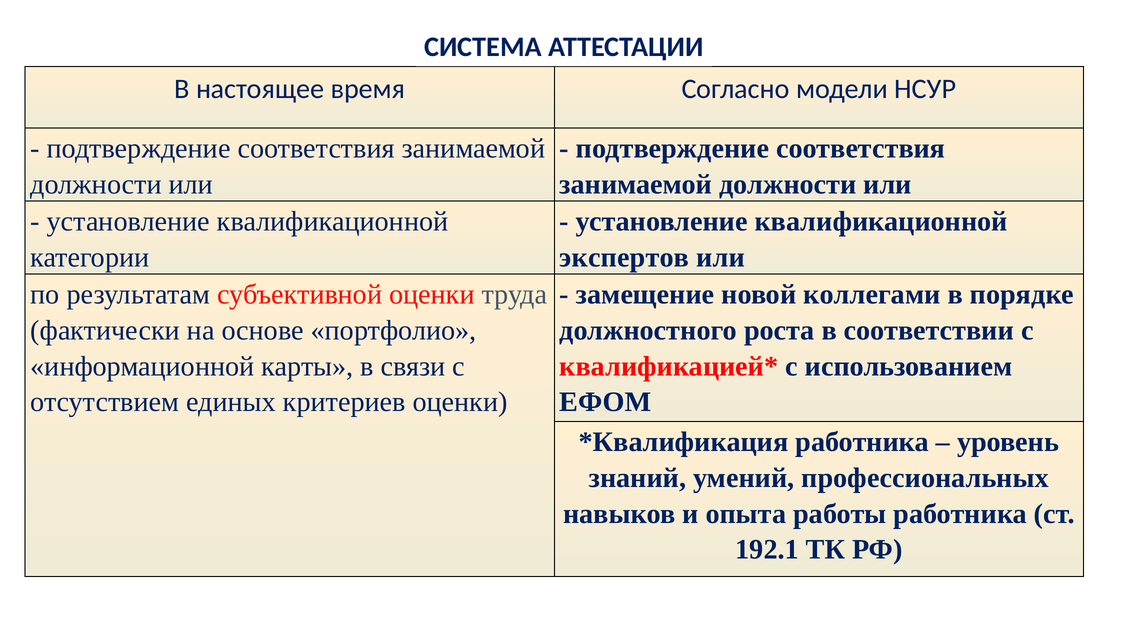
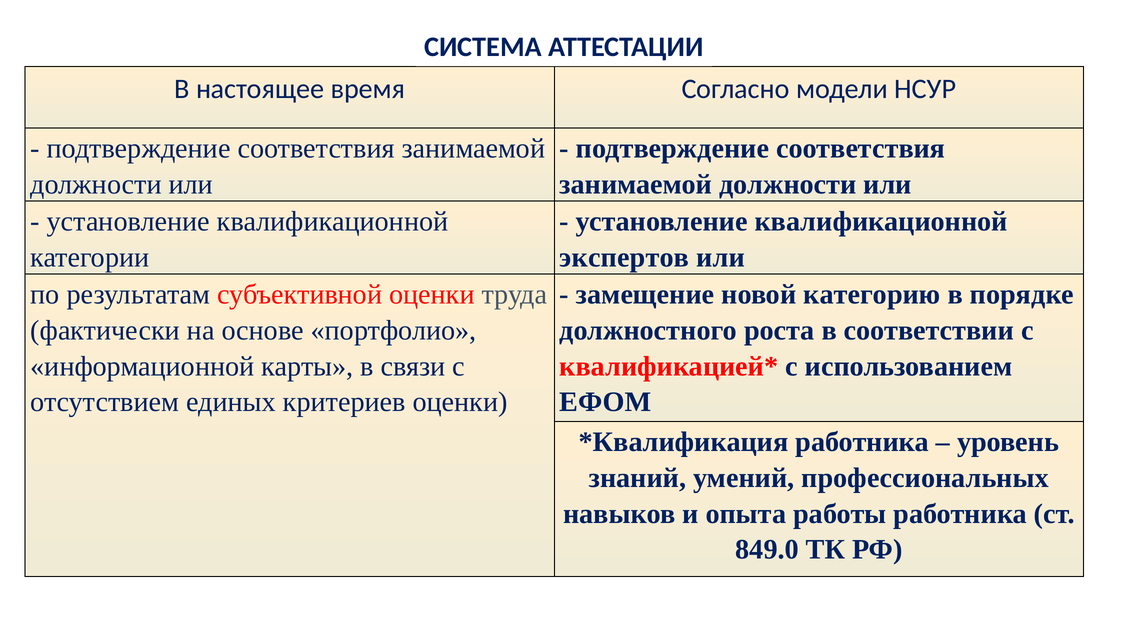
коллегами: коллегами -> категорию (872, 295)
192.1: 192.1 -> 849.0 (767, 550)
